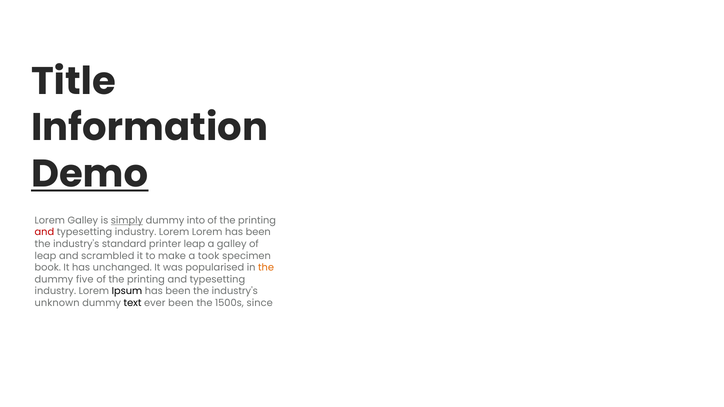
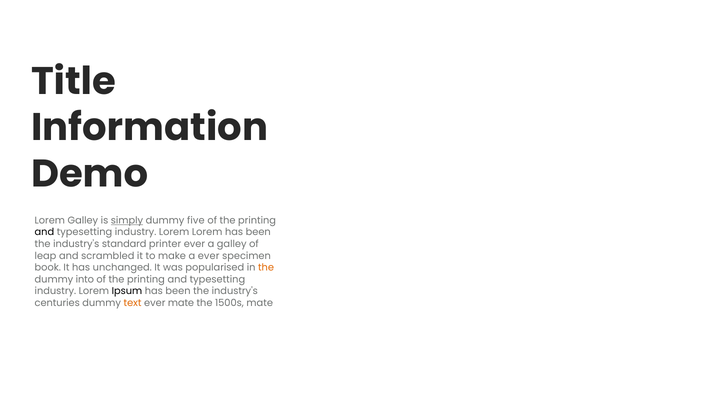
Demo underline: present -> none (90, 174)
into: into -> five (196, 221)
and colour: red -> black (44, 232)
printer leap: leap -> ever (194, 244)
a took: took -> ever (209, 256)
five: five -> into (85, 280)
unknown: unknown -> centuries (57, 303)
text colour: black -> orange (133, 303)
ever been: been -> mate (181, 303)
1500s since: since -> mate (260, 303)
